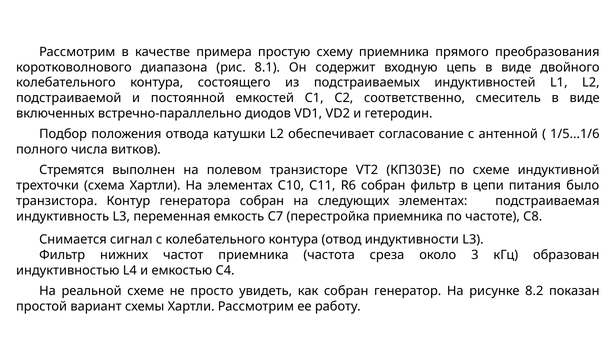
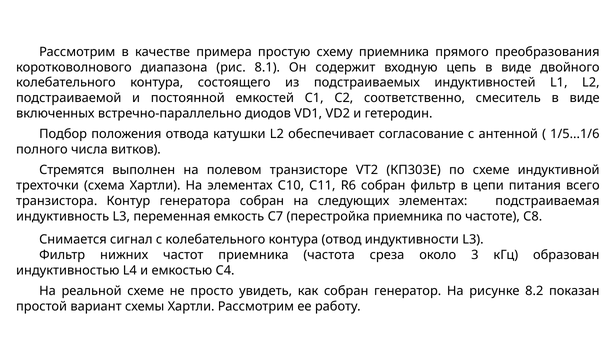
было: было -> всего (583, 185)
